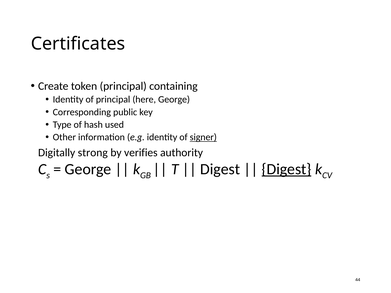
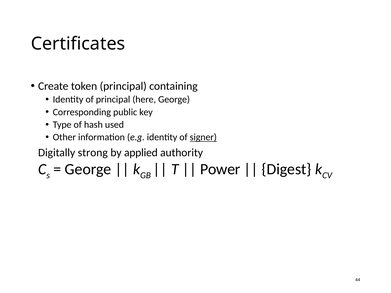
verifies: verifies -> applied (141, 153)
Digest: Digest -> Power (220, 169)
Digest underline: present -> none (287, 169)
